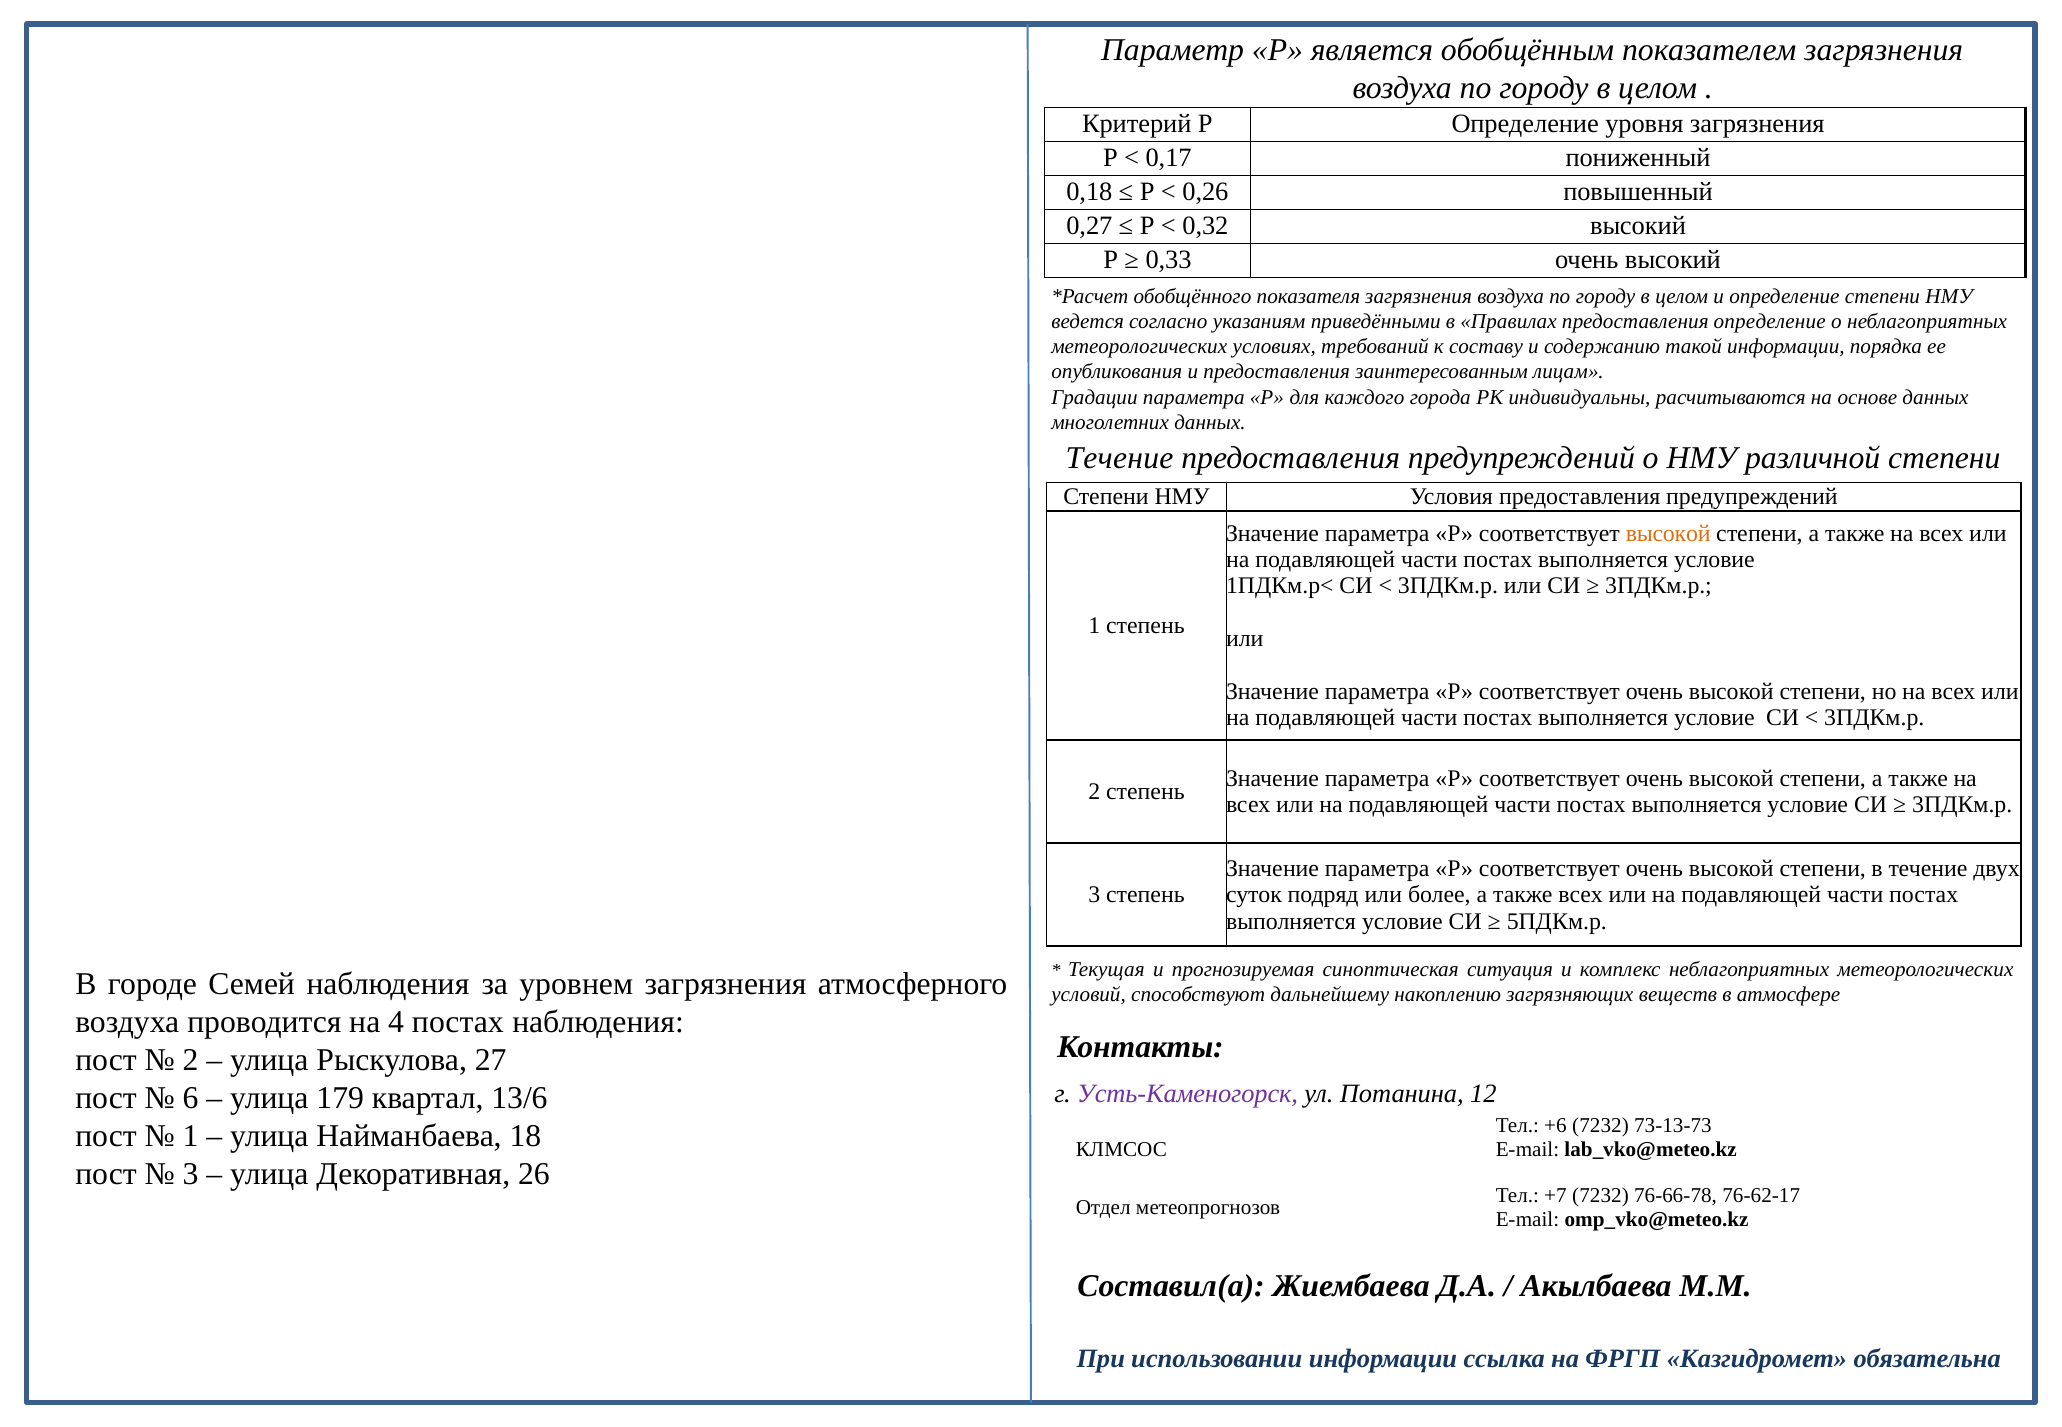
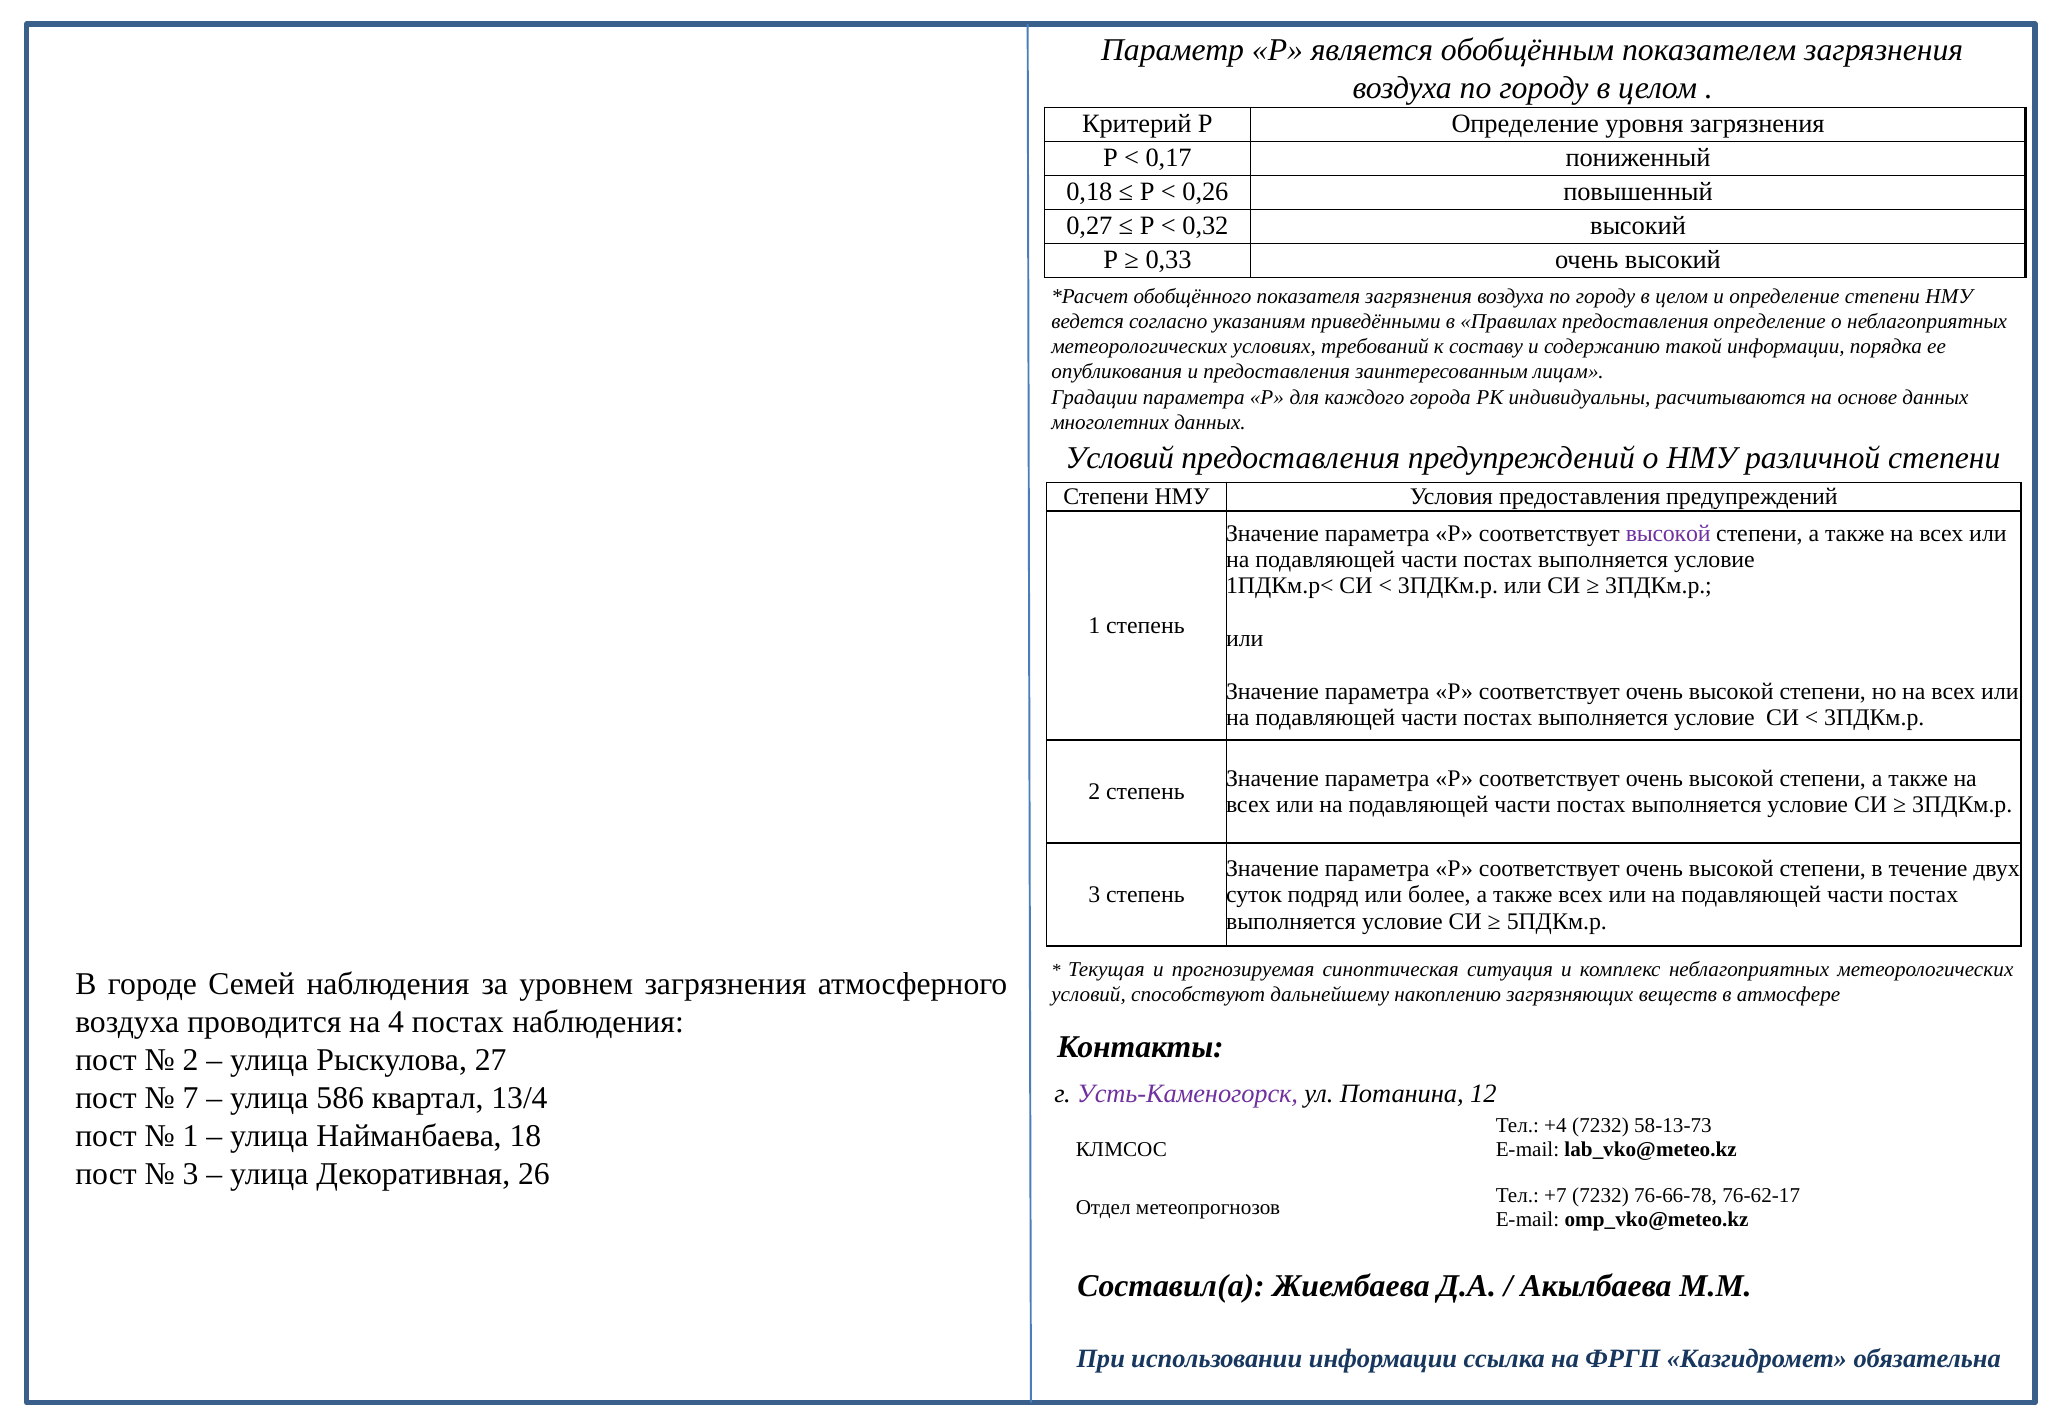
Течение: Течение -> Условий (1120, 458)
высокой colour: orange -> purple (1668, 534)
6: 6 -> 7 (191, 1099)
179: 179 -> 586 (340, 1099)
13/6: 13/6 -> 13/4 (520, 1099)
+6: +6 -> +4 (1555, 1126)
73-13-73: 73-13-73 -> 58-13-73 (1673, 1126)
